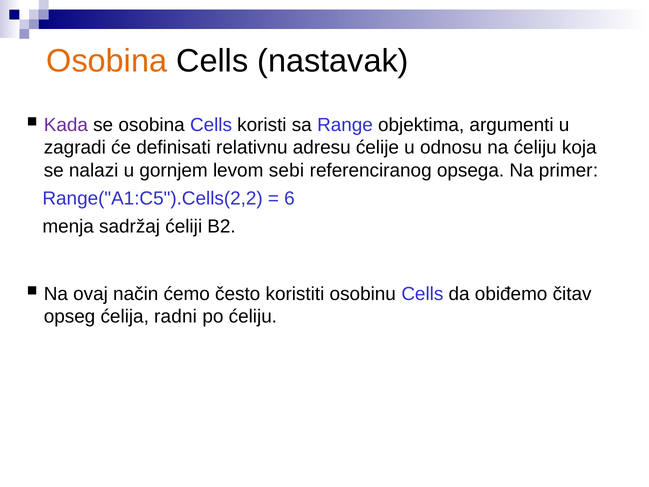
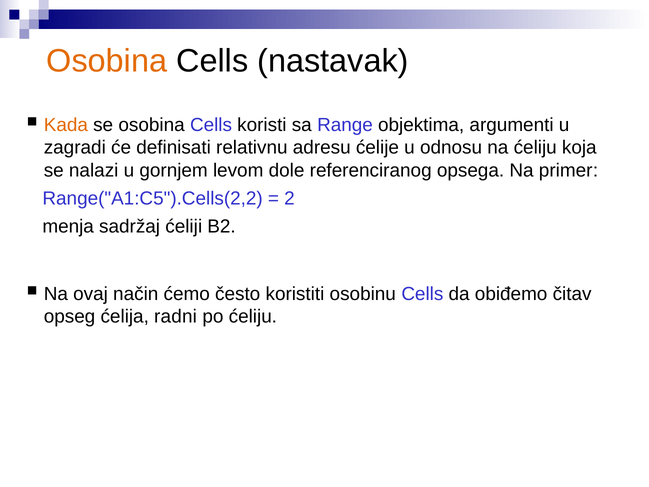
Kada colour: purple -> orange (66, 125)
sebi: sebi -> dole (287, 170)
6: 6 -> 2 (289, 198)
